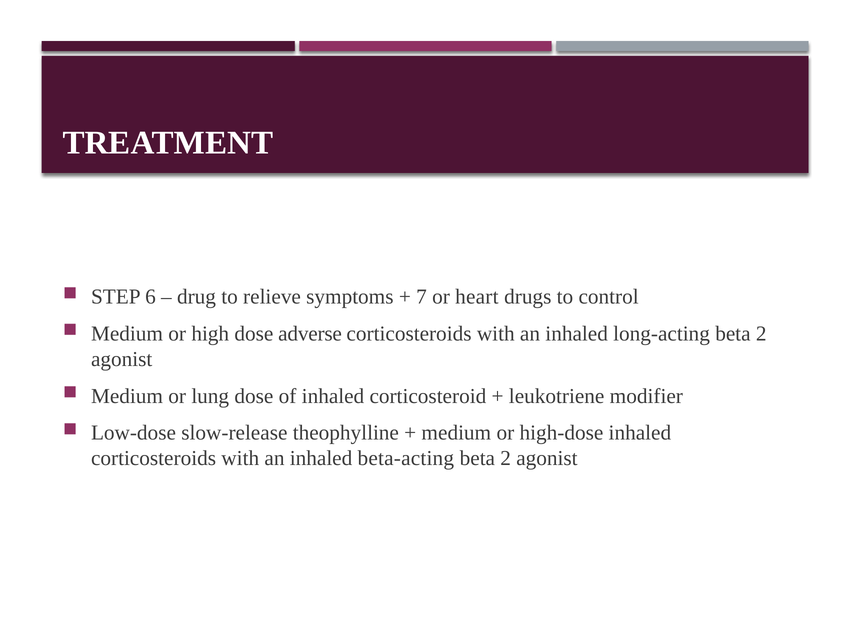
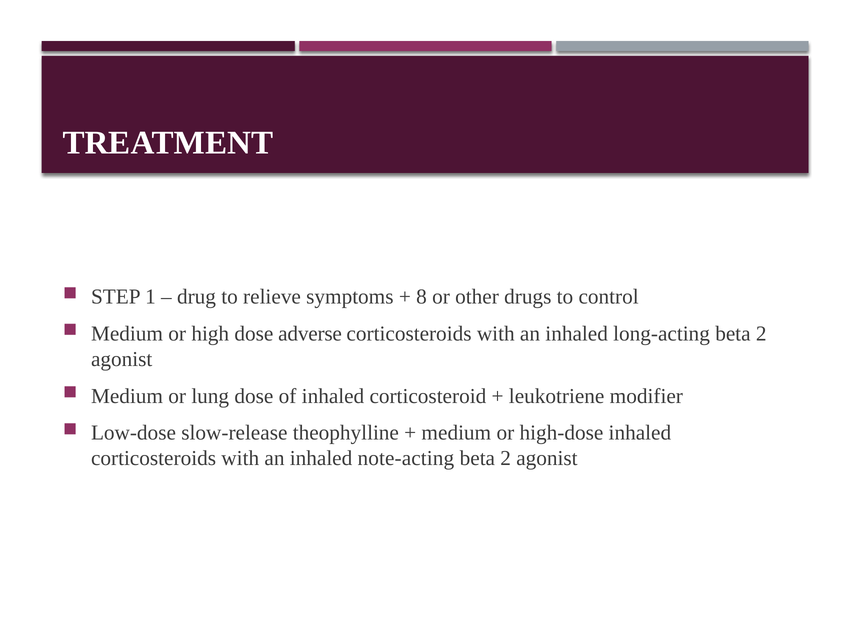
6: 6 -> 1 (151, 297)
7: 7 -> 8 (422, 297)
heart: heart -> other (477, 297)
beta-acting: beta-acting -> note-acting (406, 459)
